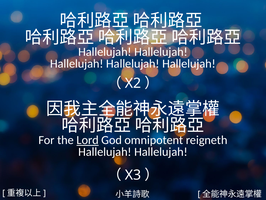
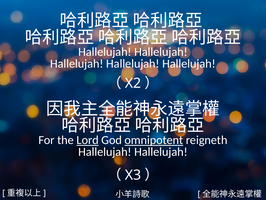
omnipotent underline: none -> present (154, 140)
